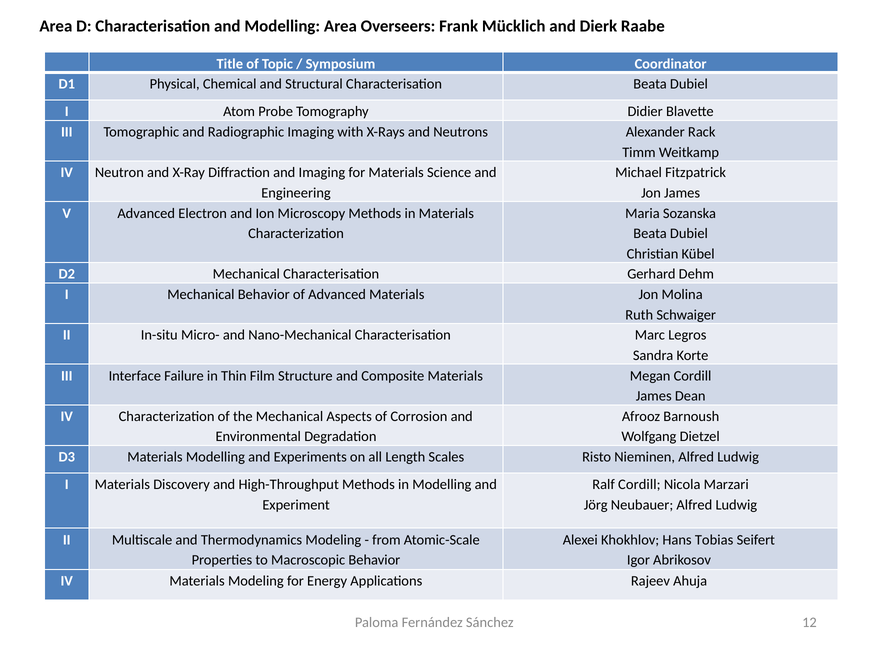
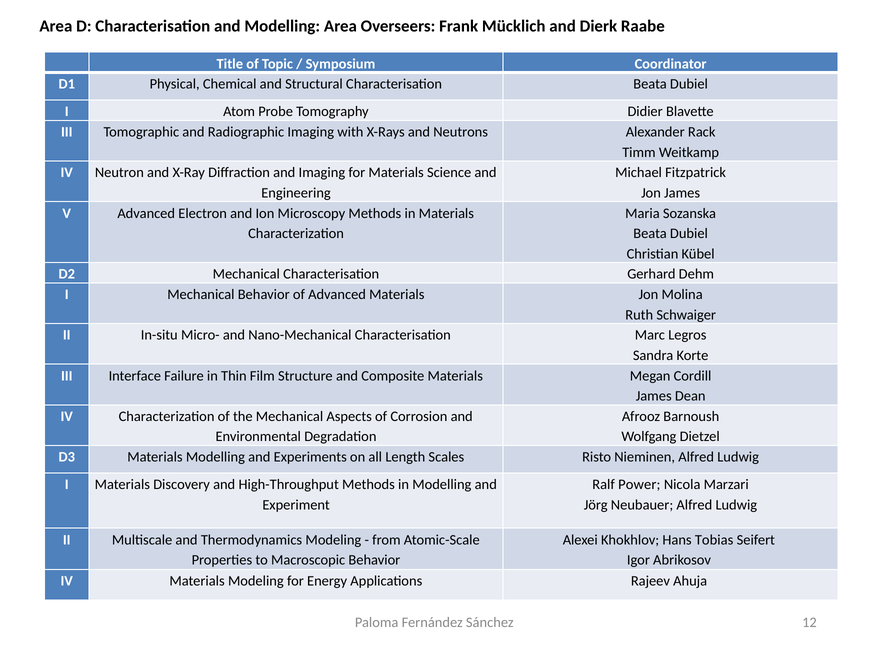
Ralf Cordill: Cordill -> Power (639, 484)
